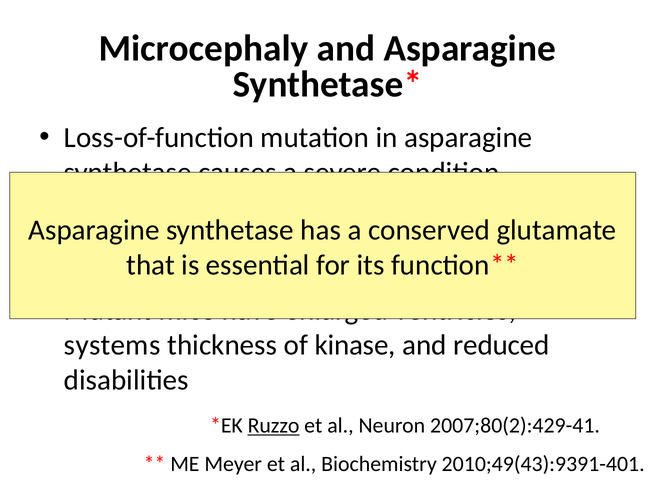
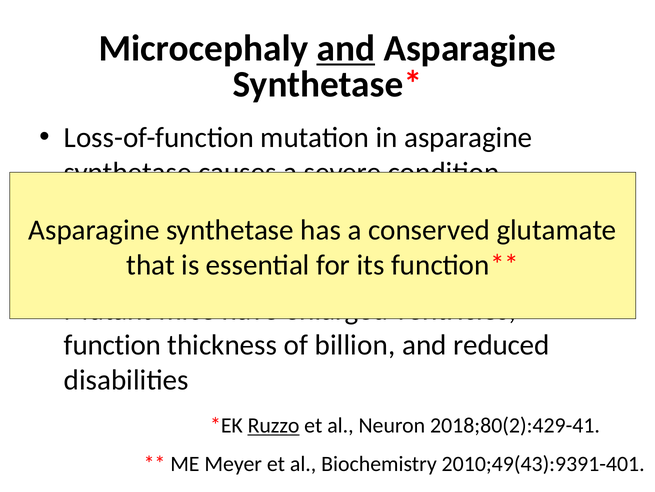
and underline: none -> present (346, 48)
systems: systems -> function (112, 345)
kinase: kinase -> billion (355, 345)
2007;80(2):429-41: 2007;80(2):429-41 -> 2018;80(2):429-41 (515, 425)
